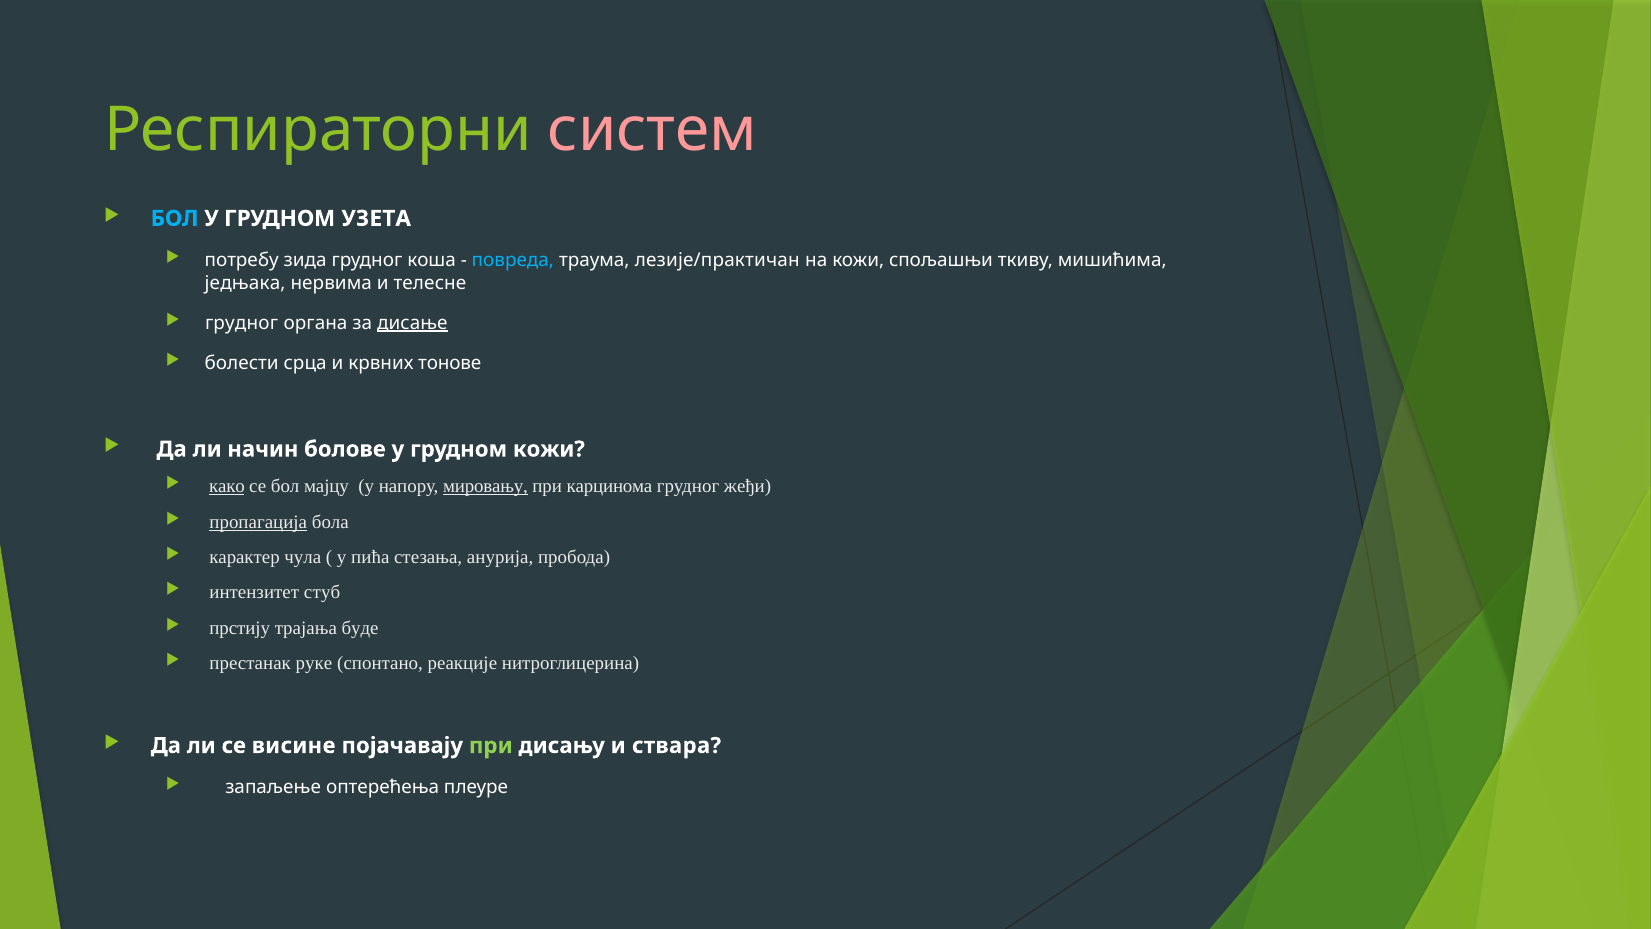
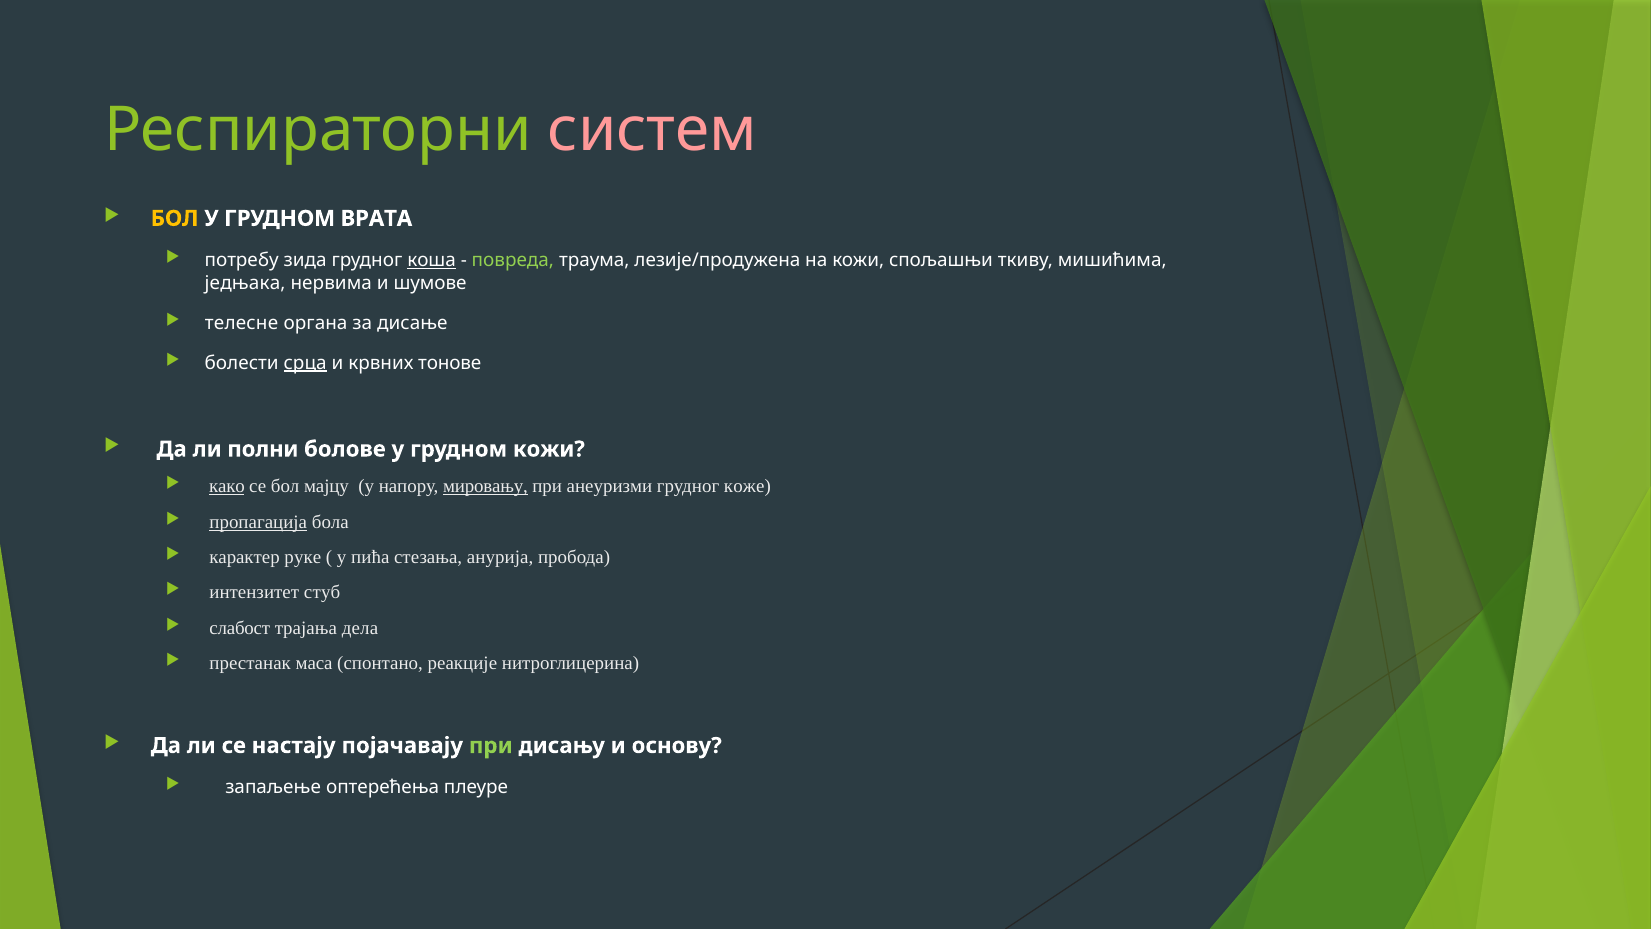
БОЛ colour: light blue -> yellow (175, 218)
УЗЕТА: УЗЕТА -> ВРАТА (376, 218)
коша underline: none -> present (432, 260)
повреда colour: light blue -> light green (513, 260)
лезије/практичан: лезије/практичан -> лезије/продужена (717, 260)
телесне: телесне -> шумове (430, 283)
грудног: грудног -> телесне (242, 323)
дисање underline: present -> none (412, 323)
срца underline: none -> present (305, 363)
начин: начин -> полни (263, 449)
карцинома: карцинома -> анеуризми (609, 486)
жеђи: жеђи -> коже (747, 486)
чула: чула -> руке (303, 557)
прстију: прстију -> слабост (240, 628)
буде: буде -> дела (360, 628)
руке: руке -> маса (314, 663)
висине: висине -> настају (294, 745)
ствара: ствара -> основу (677, 745)
